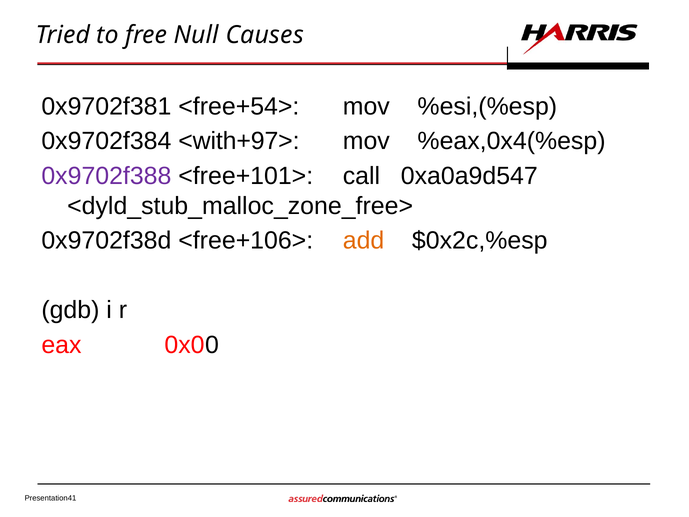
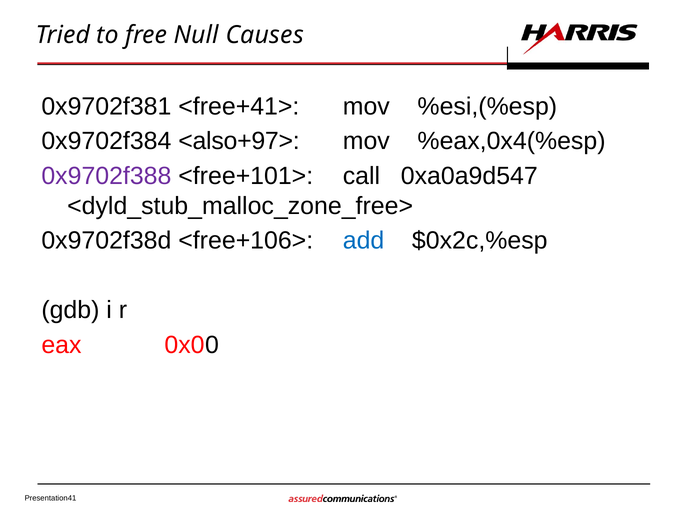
<free+54>: <free+54> -> <free+41> (239, 106)
<with+97>: <with+97> -> <also+97> (239, 141)
add colour: orange -> blue (364, 241)
